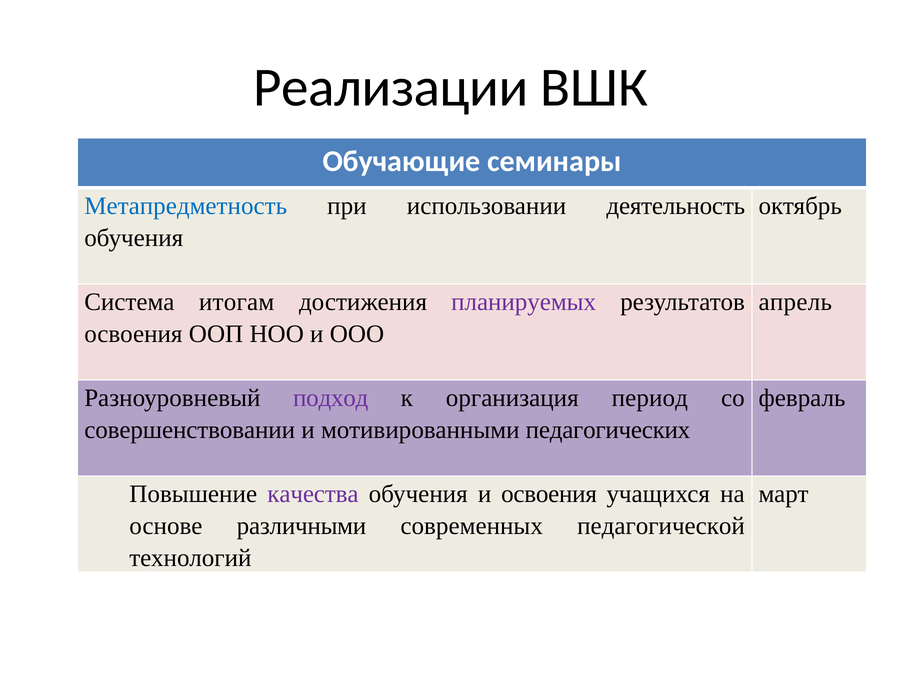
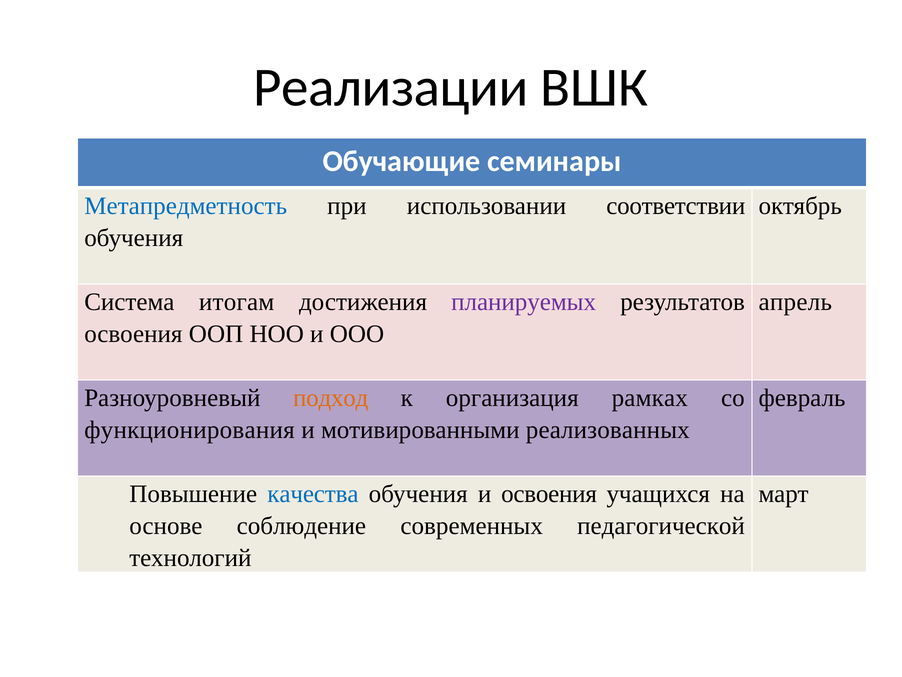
деятельность: деятельность -> соответствии (676, 206)
подход colour: purple -> orange (331, 398)
период: период -> рамках (650, 398)
совершенствовании: совершенствовании -> функционирования (190, 430)
педагогических: педагогических -> реализованных (608, 430)
качества colour: purple -> blue (313, 494)
различными: различными -> соблюдение (301, 526)
